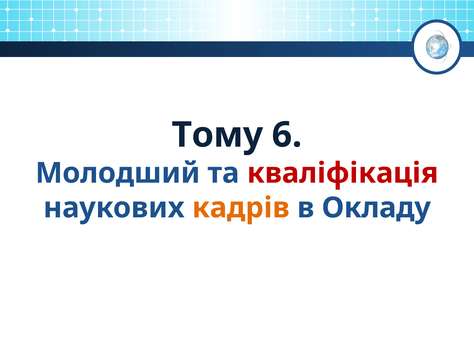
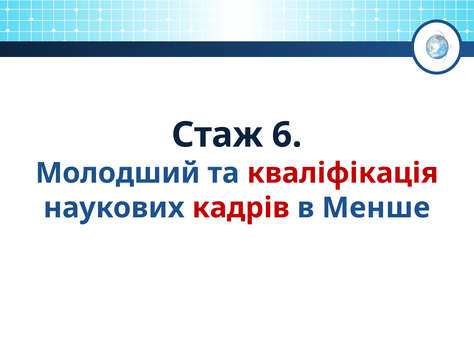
Тому: Тому -> Стаж (217, 135)
кадрів colour: orange -> red (241, 208)
Окладу: Окладу -> Менше (376, 208)
